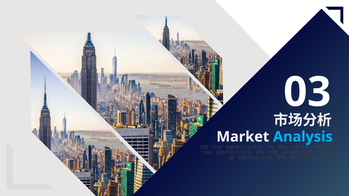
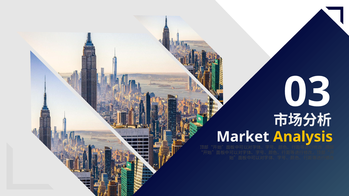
Analysis colour: light blue -> yellow (303, 137)
